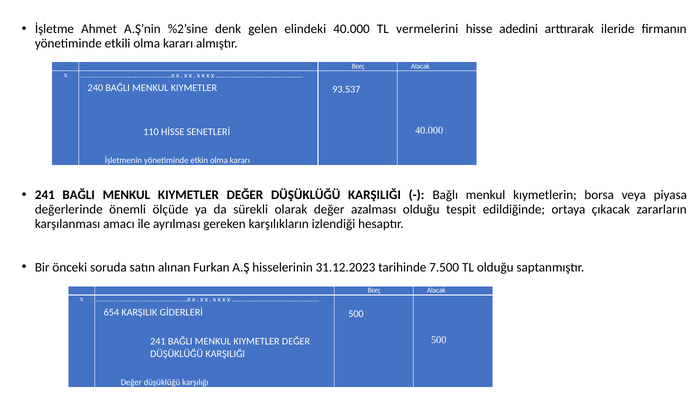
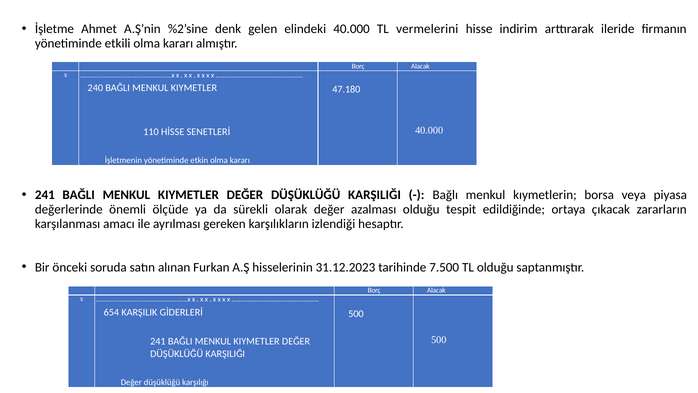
adedini: adedini -> indirim (519, 29)
93.537: 93.537 -> 47.180 (346, 89)
